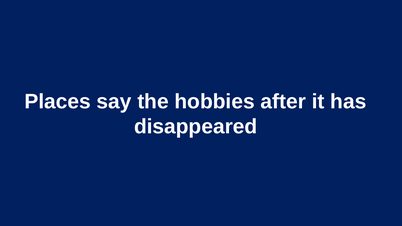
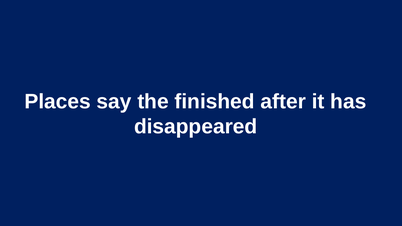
hobbies: hobbies -> finished (215, 102)
